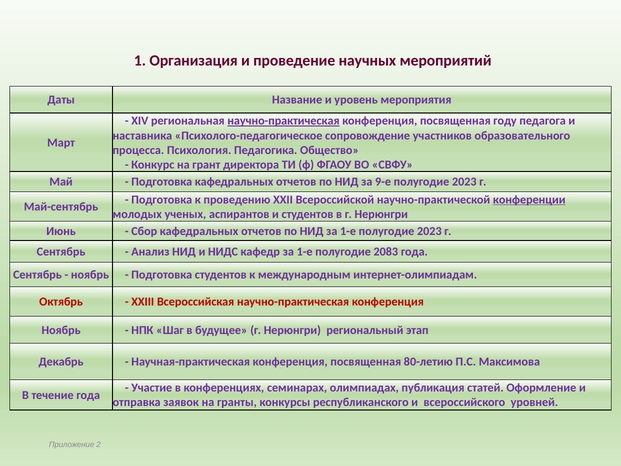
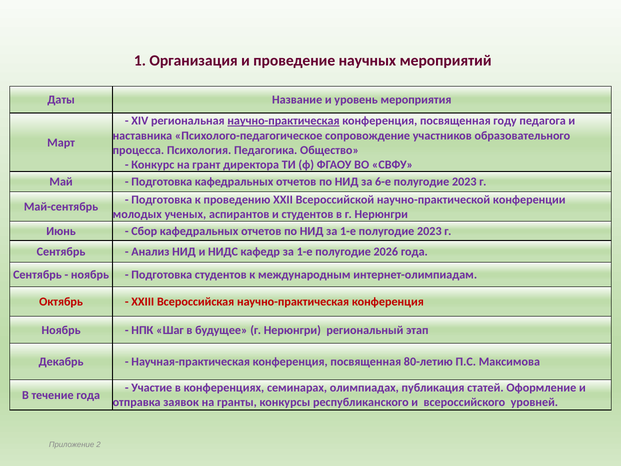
9-е: 9-е -> 6-е (383, 182)
конференции underline: present -> none (529, 200)
2083: 2083 -> 2026 (386, 252)
